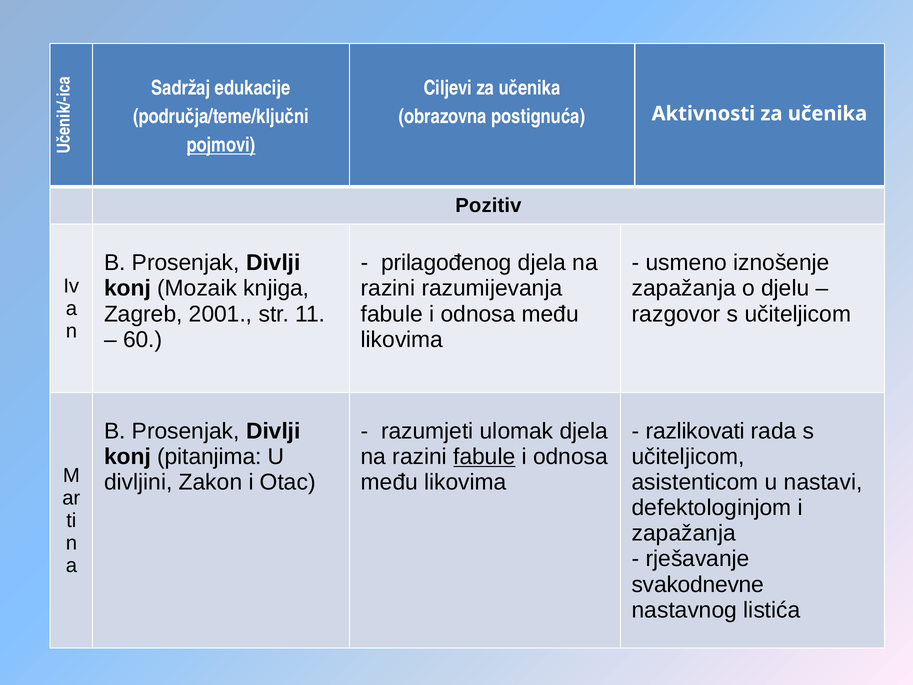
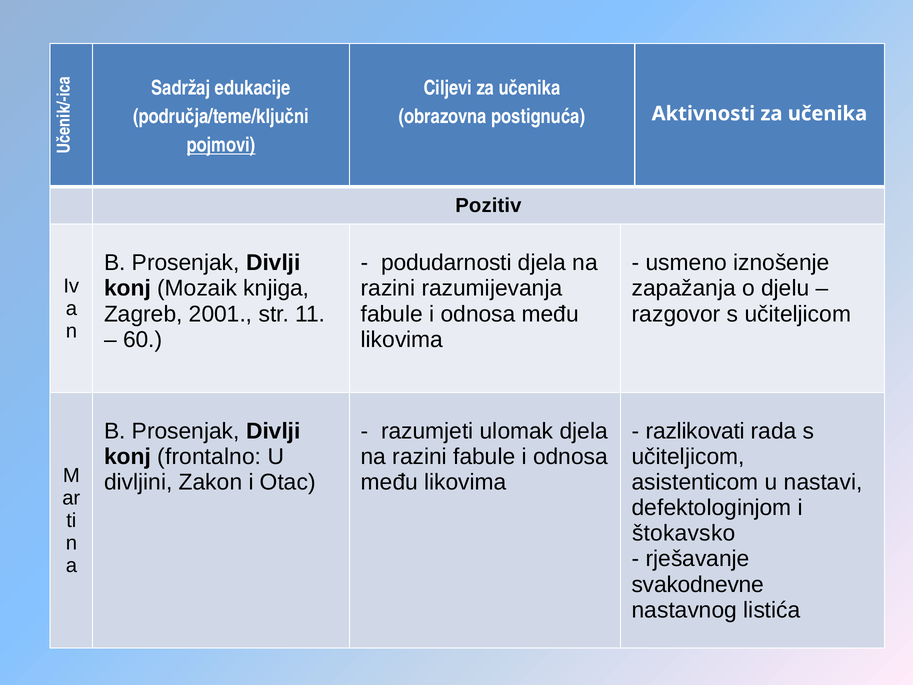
prilagođenog: prilagođenog -> podudarnosti (446, 263)
pitanjima: pitanjima -> frontalno (209, 457)
fabule underline: present -> none (484, 457)
zapažanja: zapažanja -> štokavsko (684, 533)
